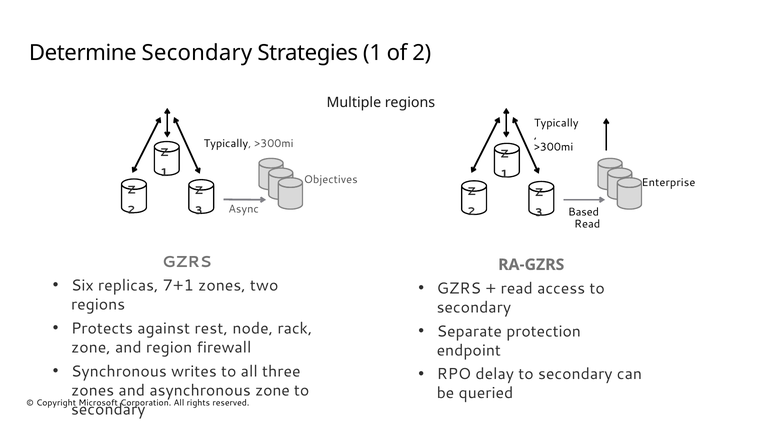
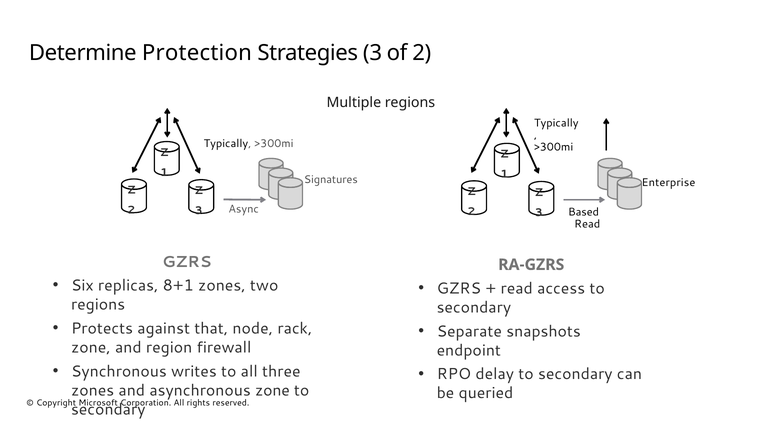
Determine Secondary: Secondary -> Protection (197, 53)
Strategies 1: 1 -> 3 (373, 53)
Objectives: Objectives -> Signatures (331, 179)
7+1: 7+1 -> 8+1 (178, 286)
rest: rest -> that (211, 328)
protection: protection -> snapshots (544, 331)
